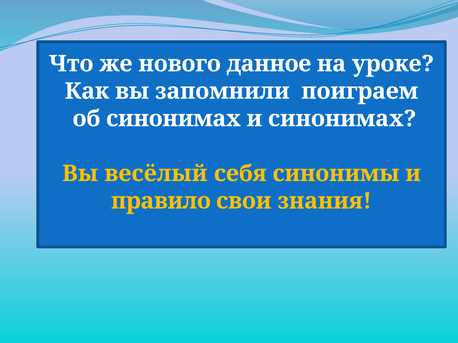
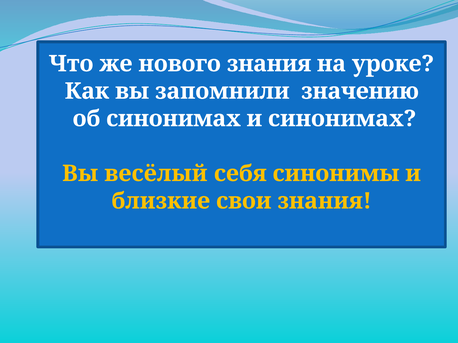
нового данное: данное -> знания (269, 64)
поиграем: поиграем -> значению (360, 91)
правило: правило -> близкие (161, 201)
